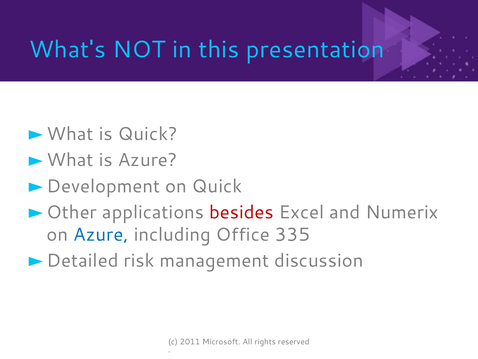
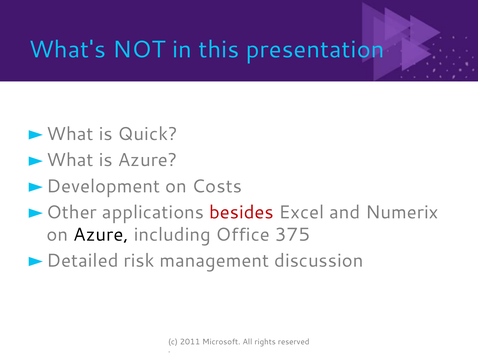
on Quick: Quick -> Costs (217, 186)
Azure colour: blue -> black (101, 234)
335: 335 -> 375 (292, 234)
